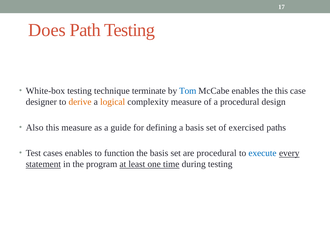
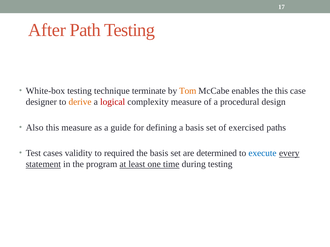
Does: Does -> After (47, 30)
Tom colour: blue -> orange (188, 91)
logical colour: orange -> red (113, 102)
cases enables: enables -> validity (79, 153)
function: function -> required (119, 153)
are procedural: procedural -> determined (217, 153)
